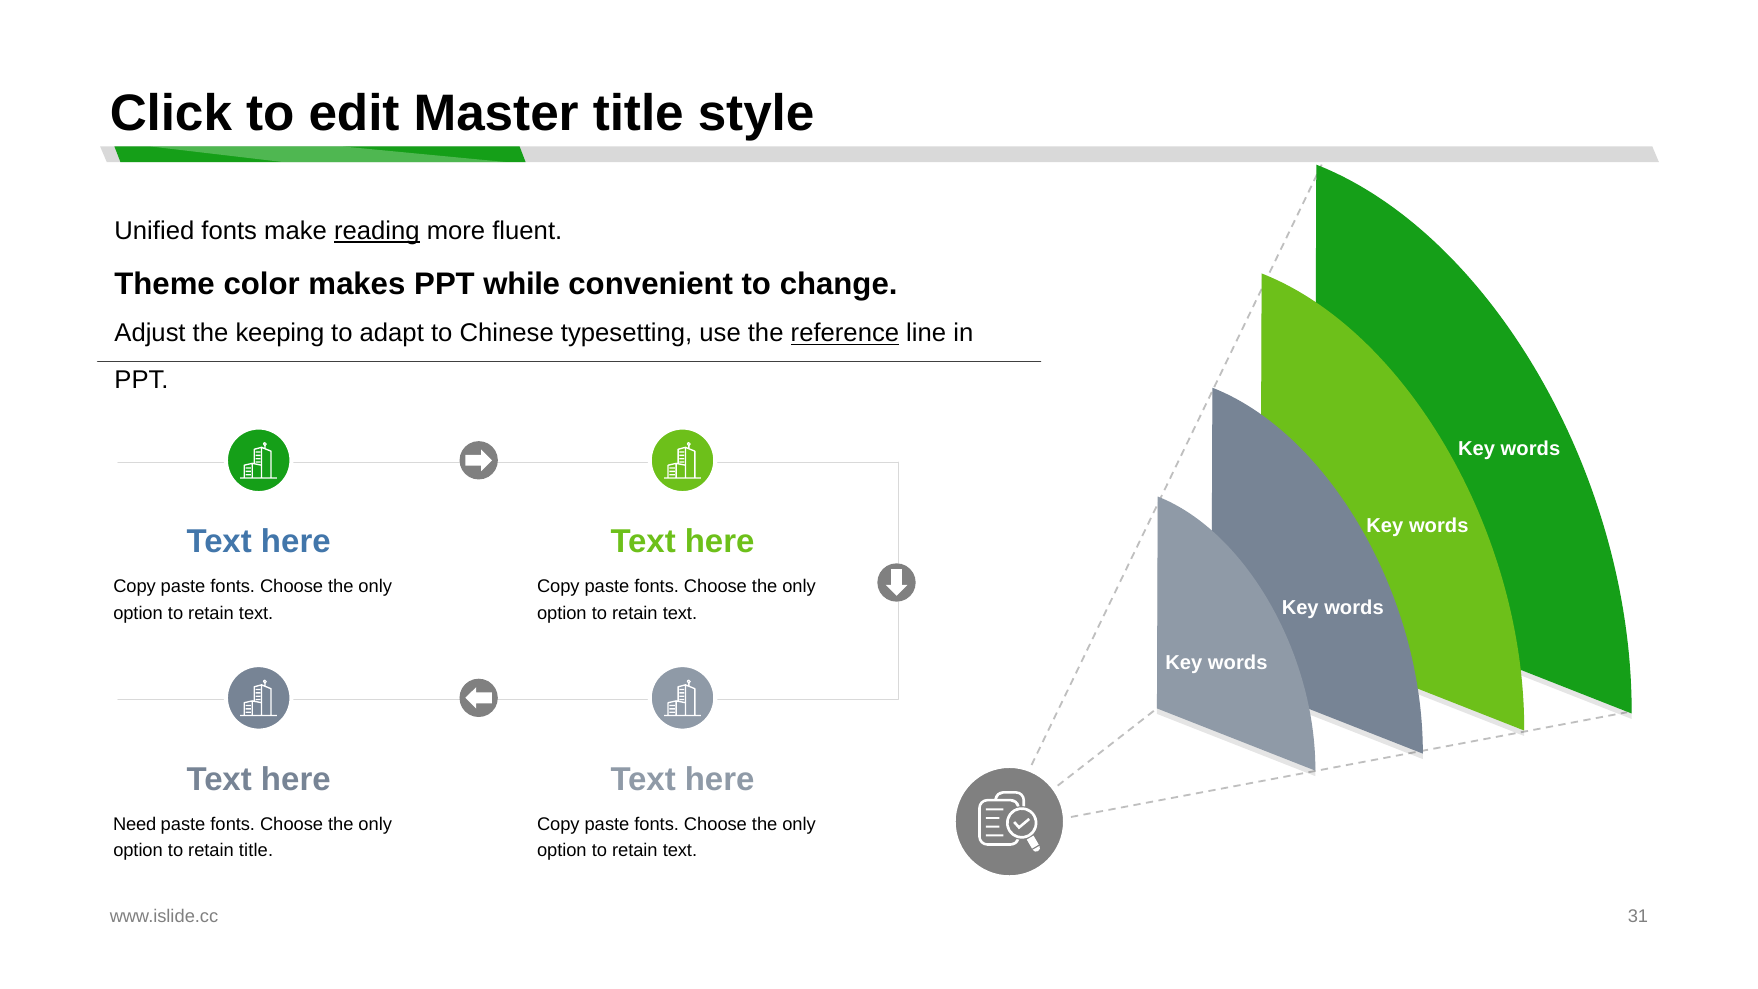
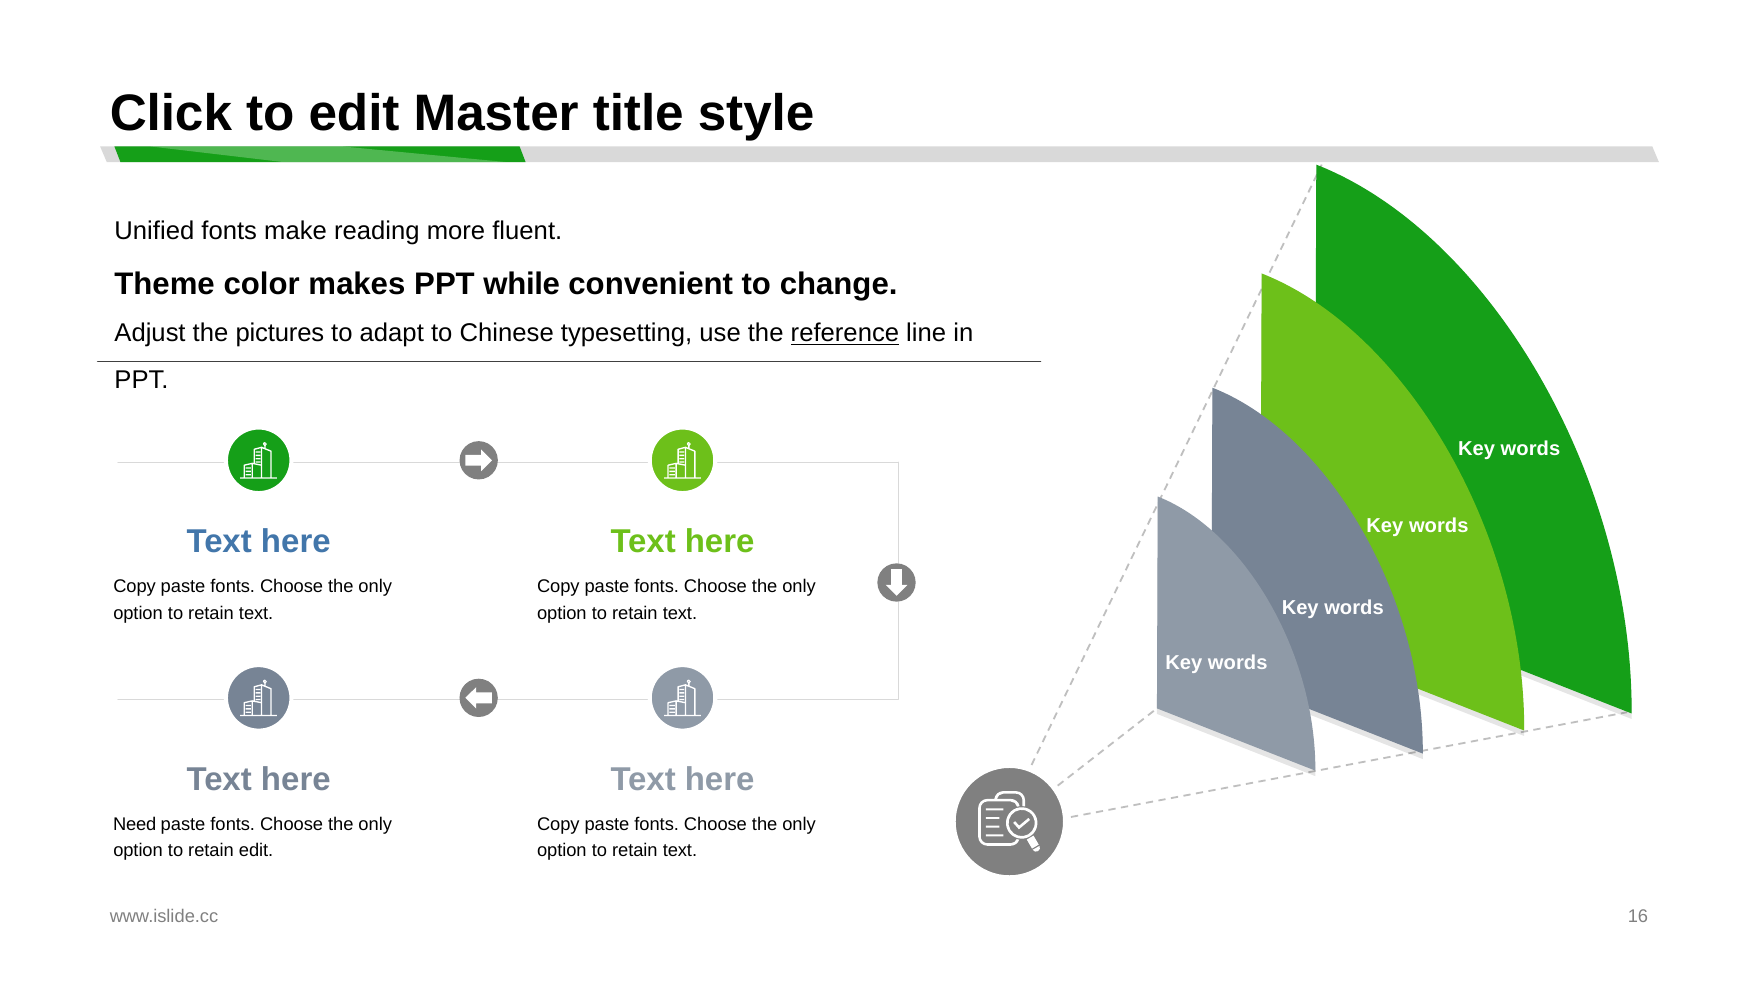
reading underline: present -> none (377, 231)
keeping: keeping -> pictures (280, 333)
retain title: title -> edit (256, 851)
31: 31 -> 16 (1638, 916)
